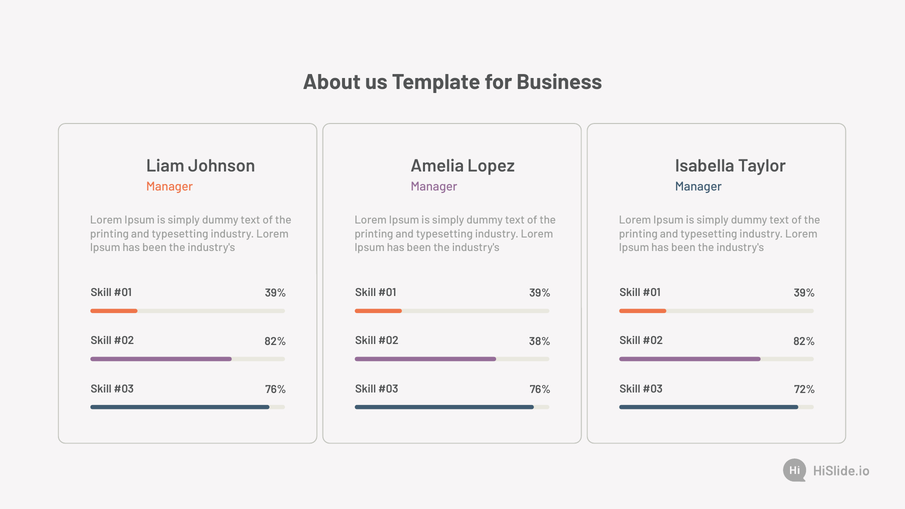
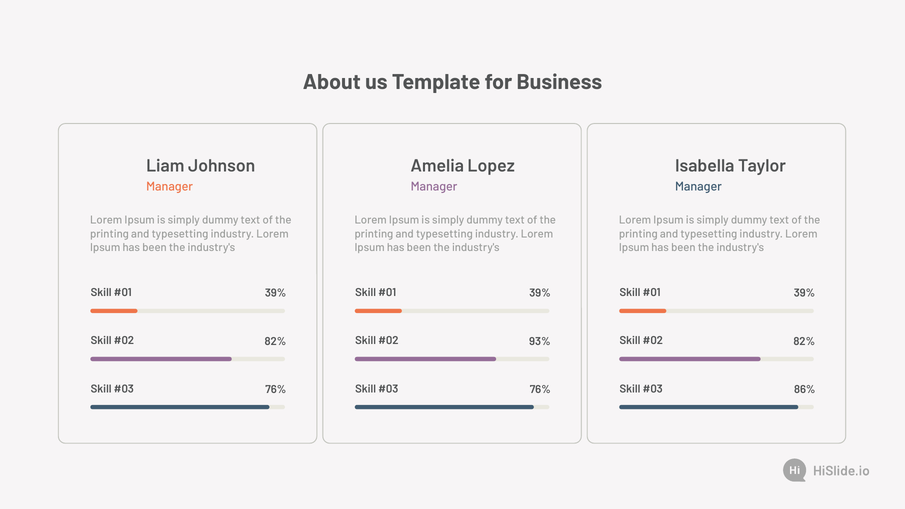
38%: 38% -> 93% (540, 341)
72%: 72% -> 86% (805, 389)
